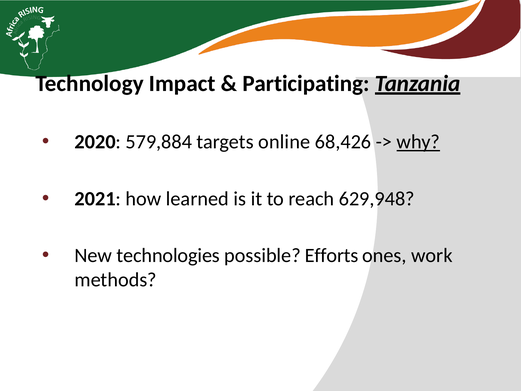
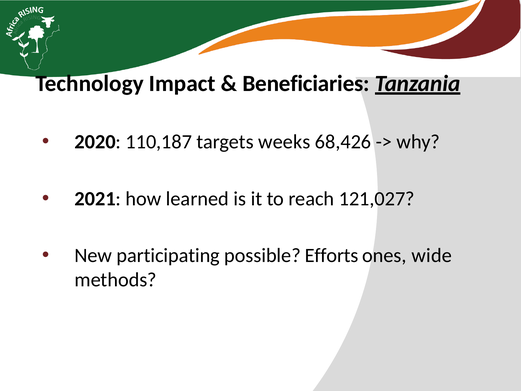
Participating: Participating -> Beneficiaries (306, 84)
579,884: 579,884 -> 110,187 (159, 142)
online: online -> weeks (284, 142)
why underline: present -> none (418, 142)
629,948: 629,948 -> 121,027 (377, 199)
technologies: technologies -> participating (168, 255)
work: work -> wide (432, 255)
